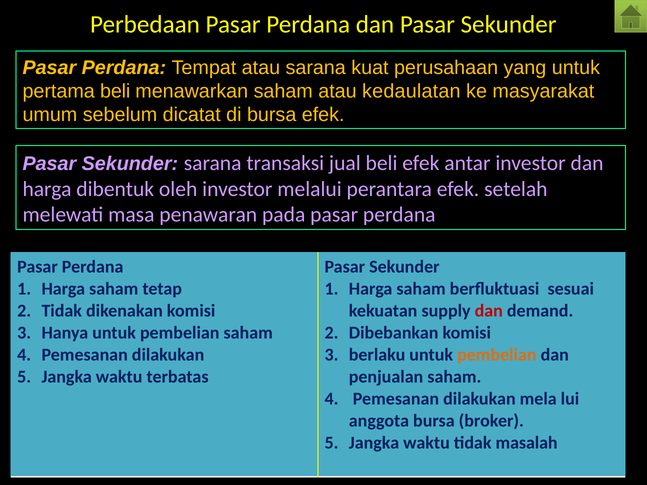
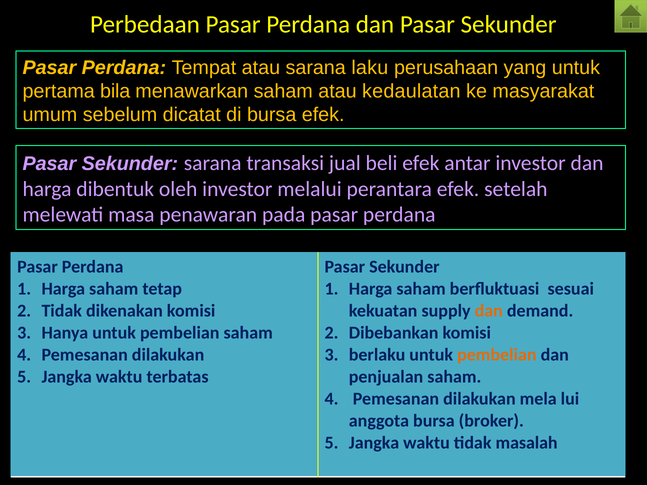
kuat: kuat -> laku (370, 68)
pertama beli: beli -> bila (115, 91)
dan colour: red -> orange (489, 311)
